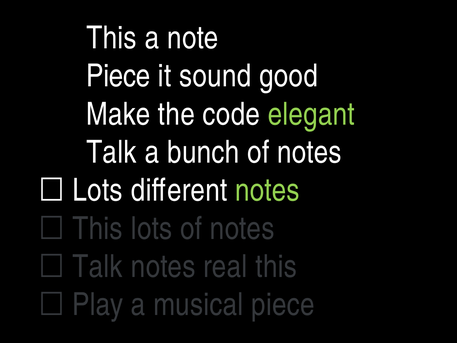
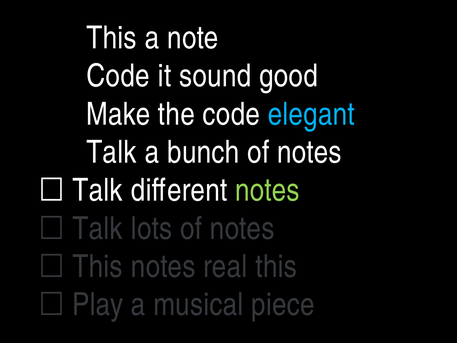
Piece: Piece -> Code (118, 76)
elegant colour: light green -> light blue (311, 114)
Lots: Lots -> Talk (98, 190)
This: This -> Talk (98, 228)
Talk: Talk -> This (98, 266)
